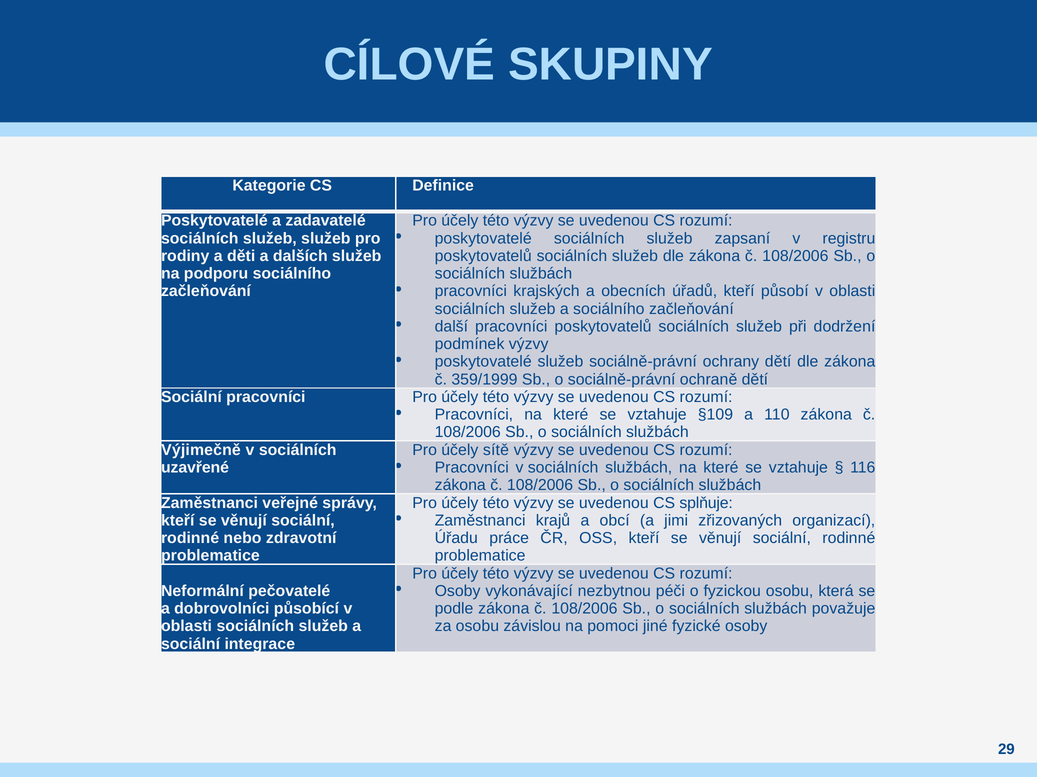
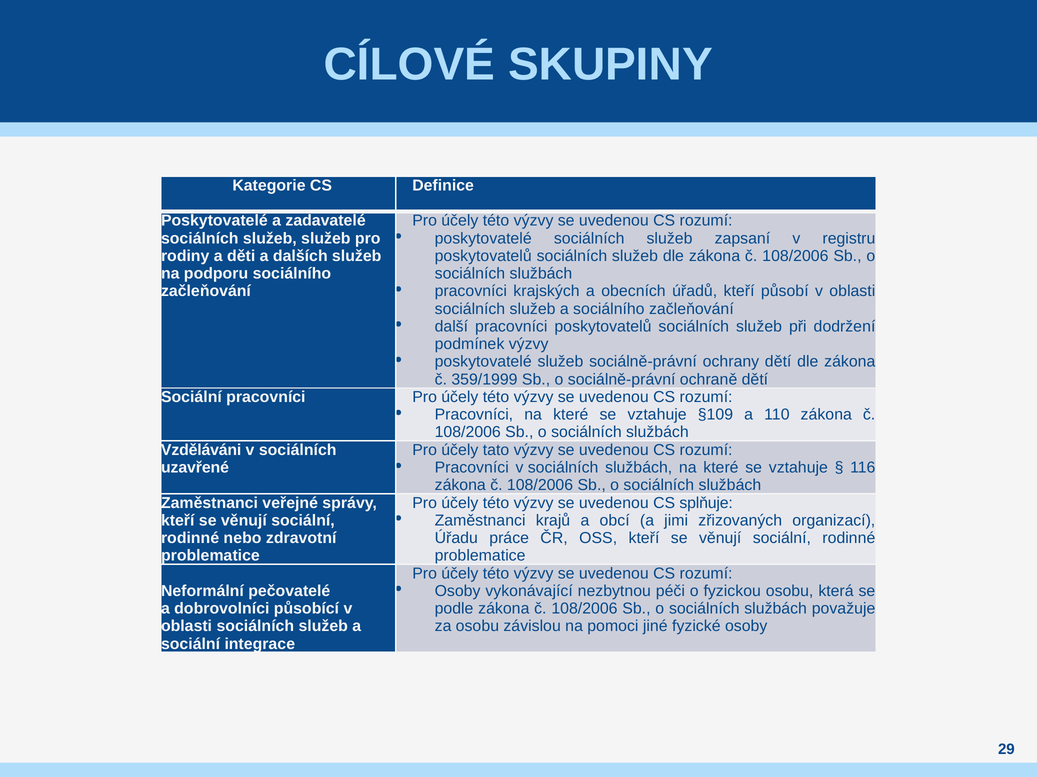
Výjimečně: Výjimečně -> Vzděláváni (201, 450)
sítě: sítě -> tato (496, 450)
